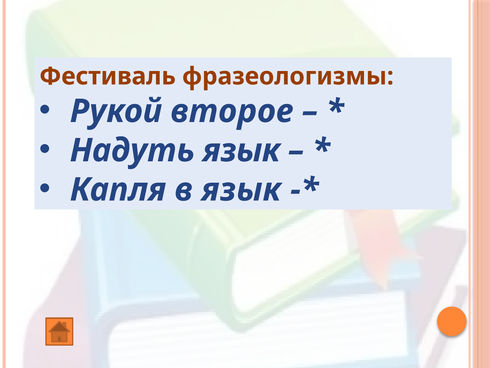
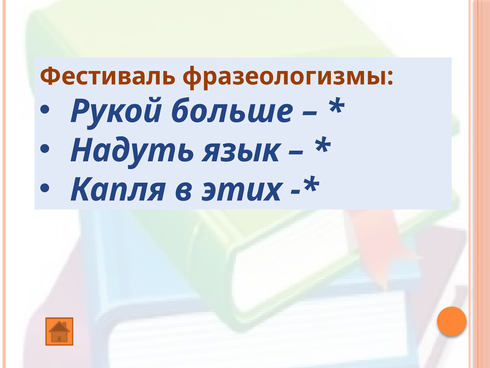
второе: второе -> больше (232, 111)
в язык: язык -> этих (242, 190)
